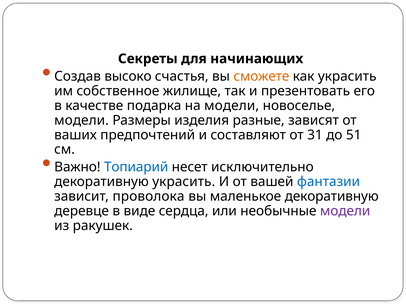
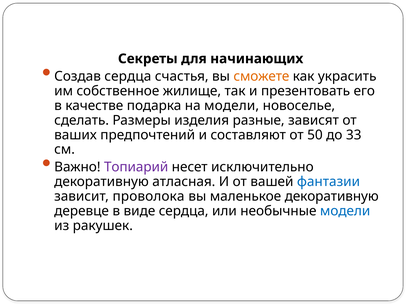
Создав высоко: высоко -> сердца (128, 76)
модели: модели -> сделать (82, 120)
31: 31 -> 50 (315, 135)
51: 51 -> 33 (354, 135)
Топиарий colour: blue -> purple (136, 167)
декоративную украсить: украсить -> атласная (184, 181)
модели colour: purple -> blue (345, 211)
